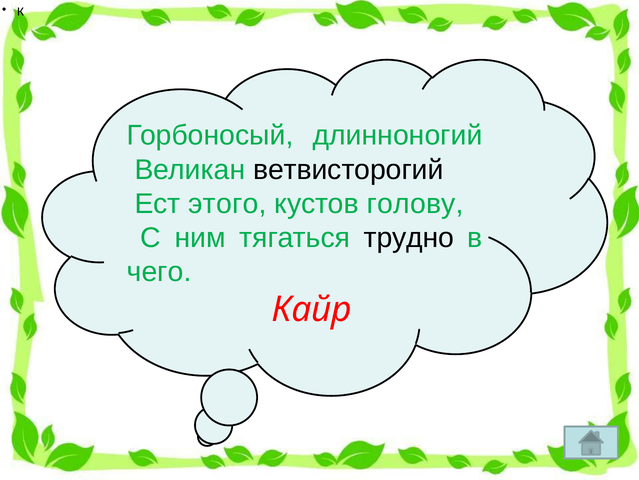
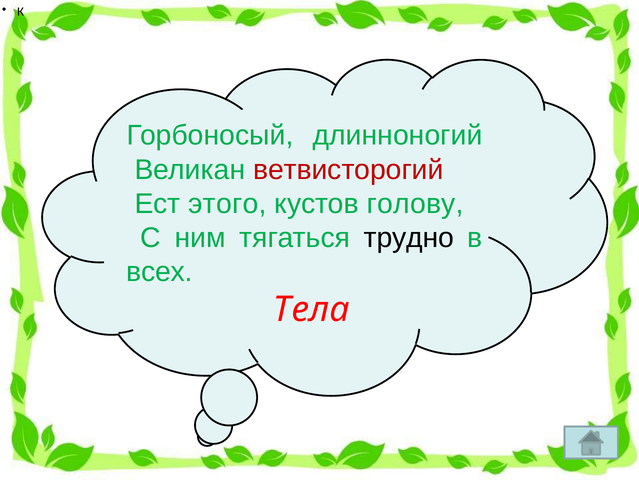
ветвисторогий colour: black -> red (348, 169)
чего: чего -> всех (159, 272)
Кайр: Кайр -> Тела (311, 309)
